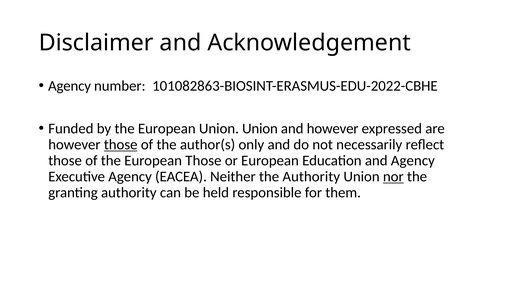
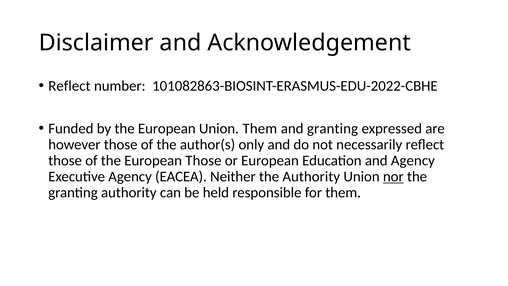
Agency: Agency -> Reflect (69, 86)
Union Union: Union -> Them (260, 128)
and however: however -> granting (332, 128)
those underline: present -> none (121, 144)
